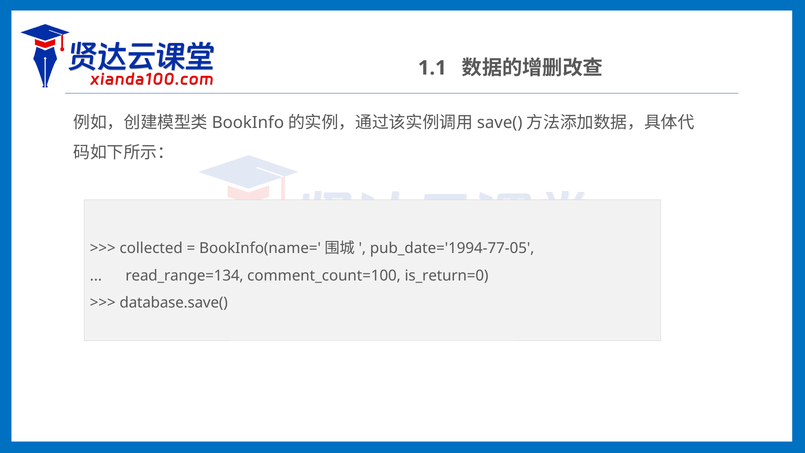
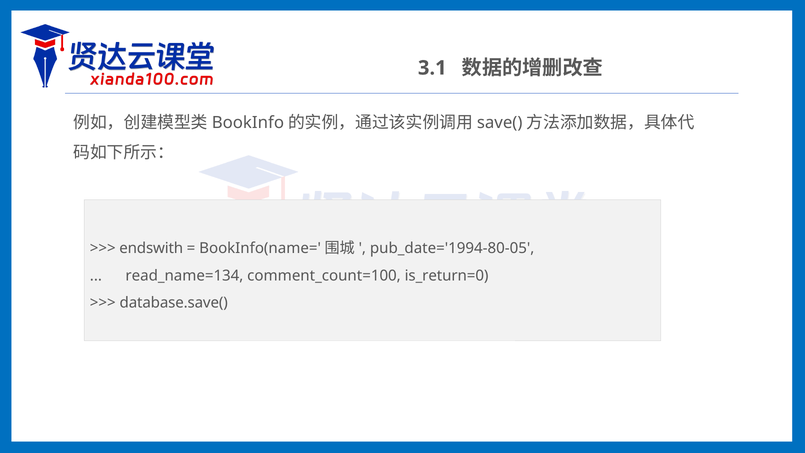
1.1: 1.1 -> 3.1 (432, 68)
collected: collected -> endswith (151, 248)
pub_date='1994-77-05: pub_date='1994-77-05 -> pub_date='1994-80-05 (452, 248)
read_range=134: read_range=134 -> read_name=134 (184, 276)
